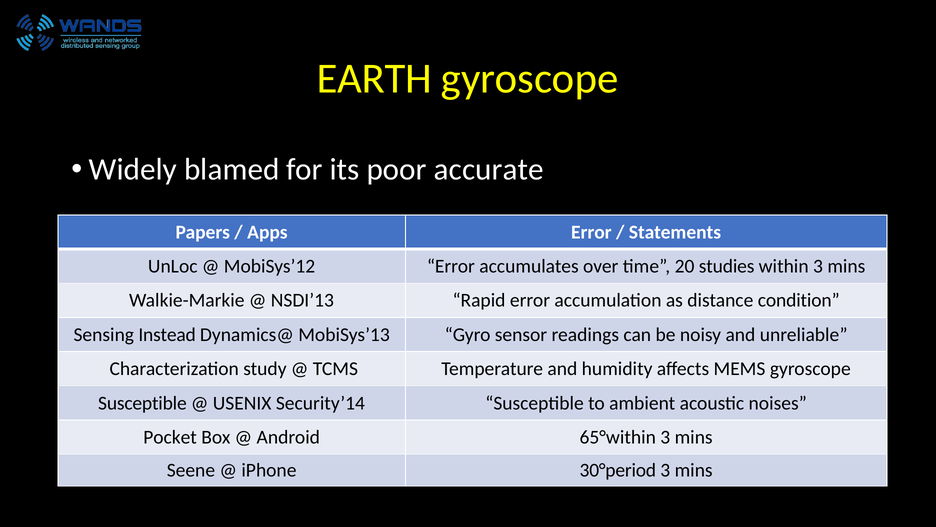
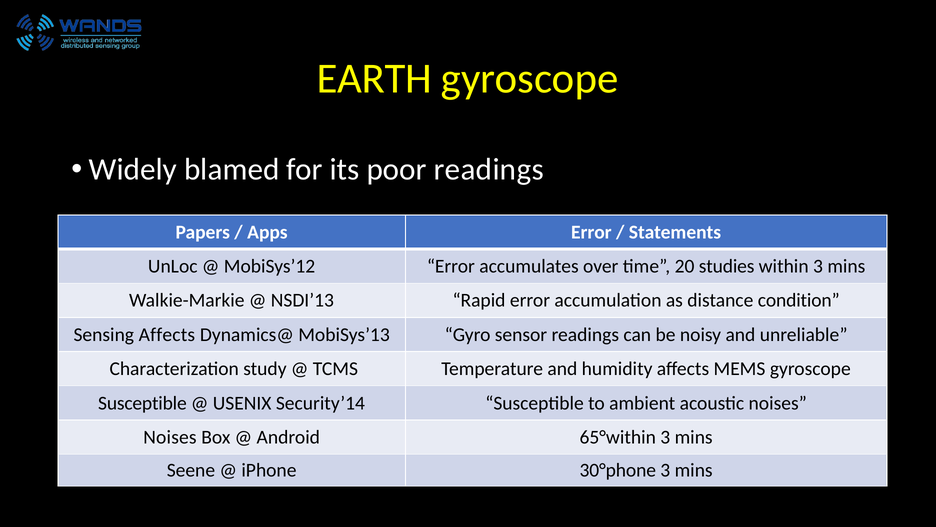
poor accurate: accurate -> readings (489, 169)
Sensing Instead: Instead -> Affects (167, 334)
Pocket: Pocket -> Noises (170, 437)
30°period: 30°period -> 30°phone (618, 470)
